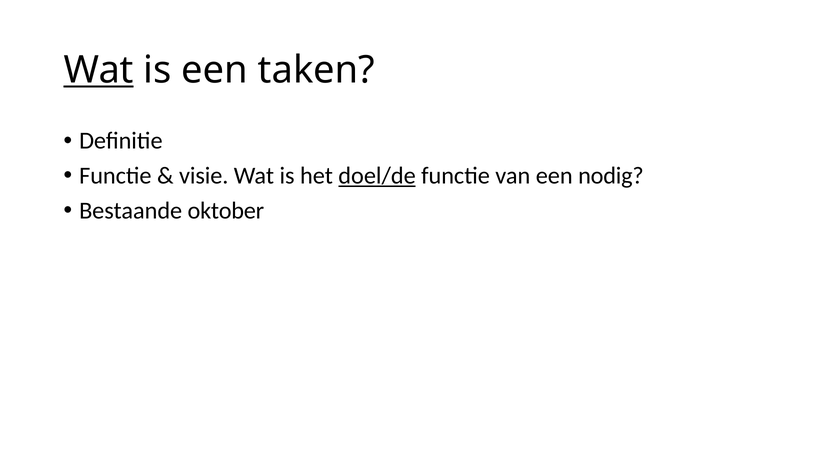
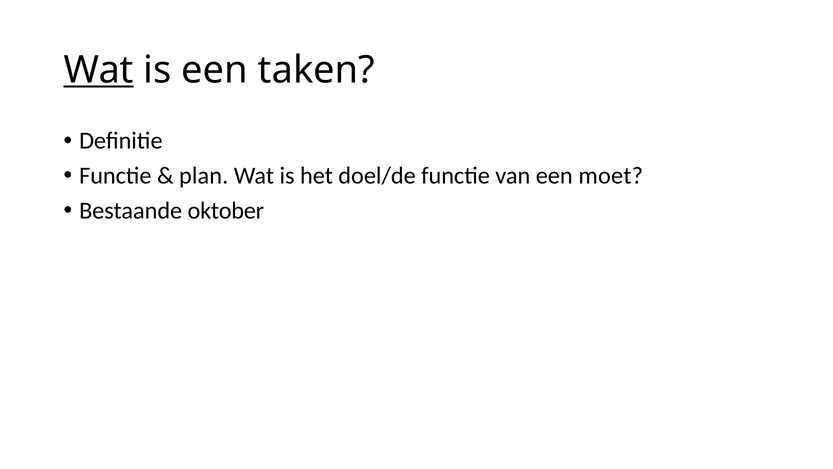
visie: visie -> plan (204, 176)
doel/de underline: present -> none (377, 176)
nodig: nodig -> moet (611, 176)
